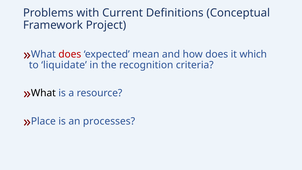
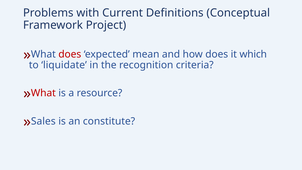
What colour: black -> red (43, 93)
Place: Place -> Sales (43, 121)
processes: processes -> constitute (109, 121)
